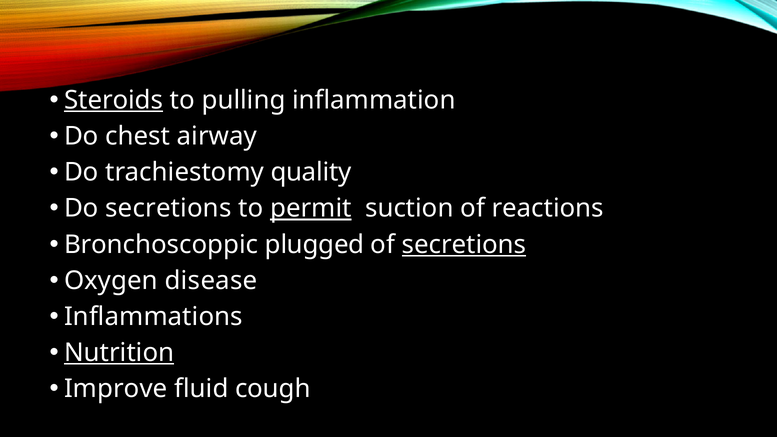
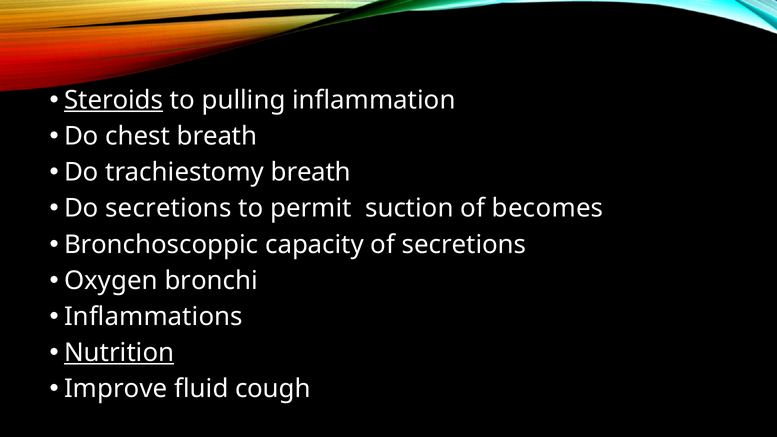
chest airway: airway -> breath (217, 136)
trachiestomy quality: quality -> breath (311, 172)
permit underline: present -> none (311, 208)
reactions: reactions -> becomes (548, 208)
plugged: plugged -> capacity (314, 244)
secretions underline: present -> none (464, 244)
disease: disease -> bronchi (211, 281)
